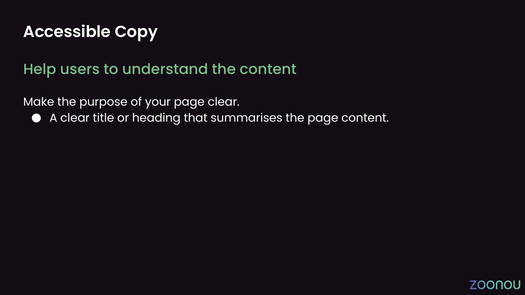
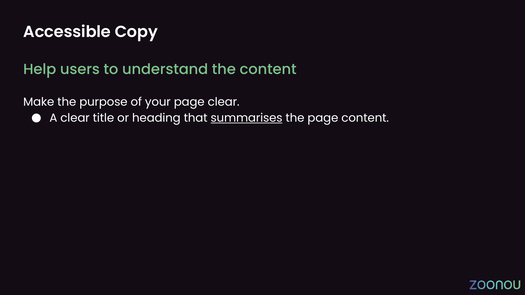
summarises underline: none -> present (247, 118)
